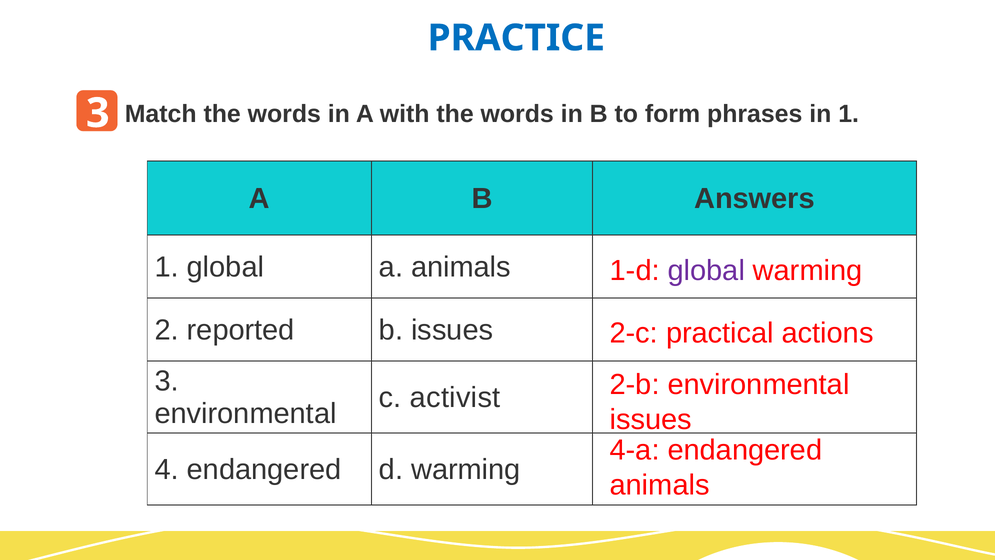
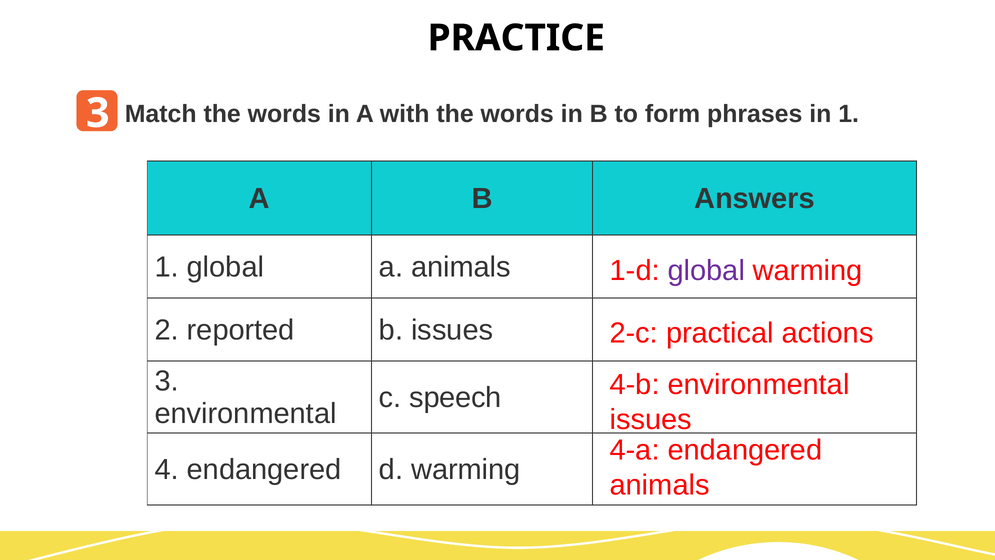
PRACTICE colour: blue -> black (516, 38)
2-b: 2-b -> 4-b (635, 385)
activist: activist -> speech (455, 397)
